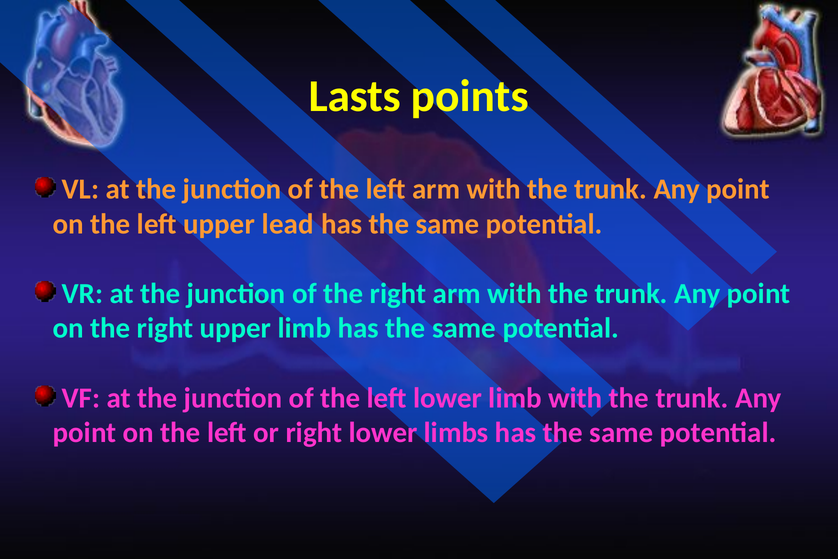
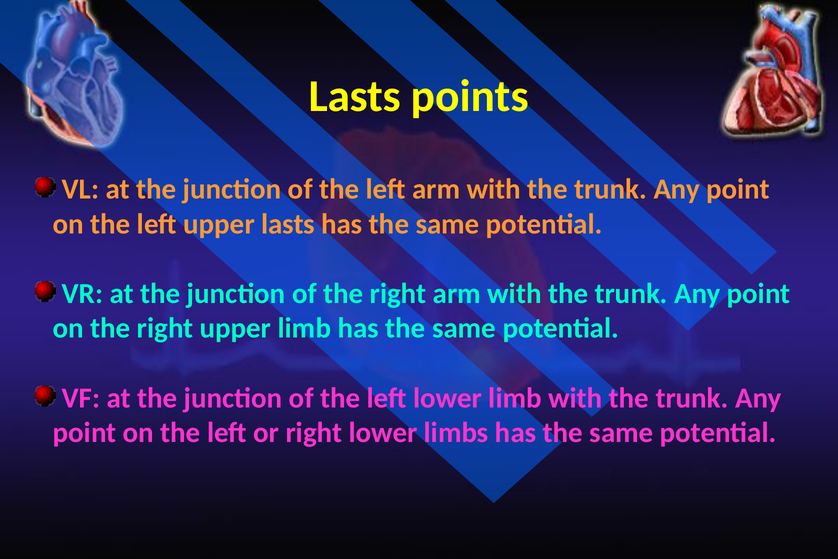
upper lead: lead -> lasts (288, 224)
